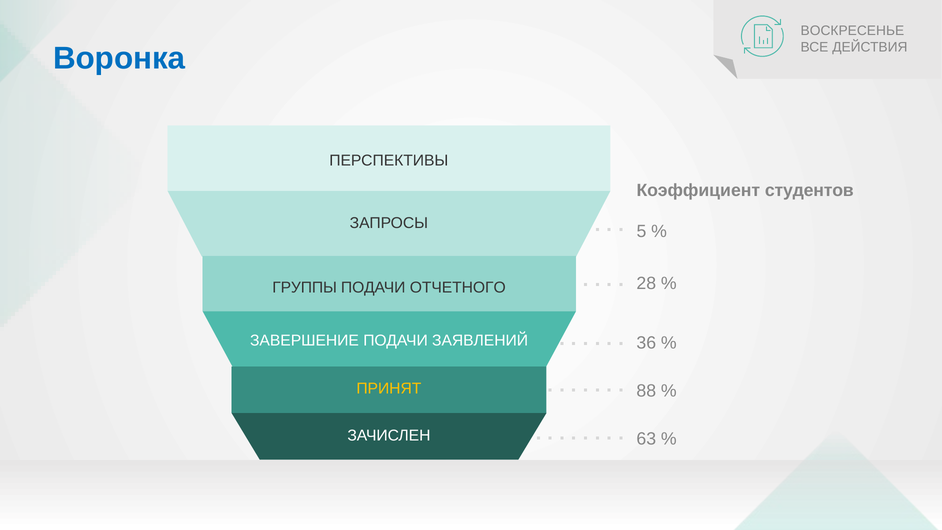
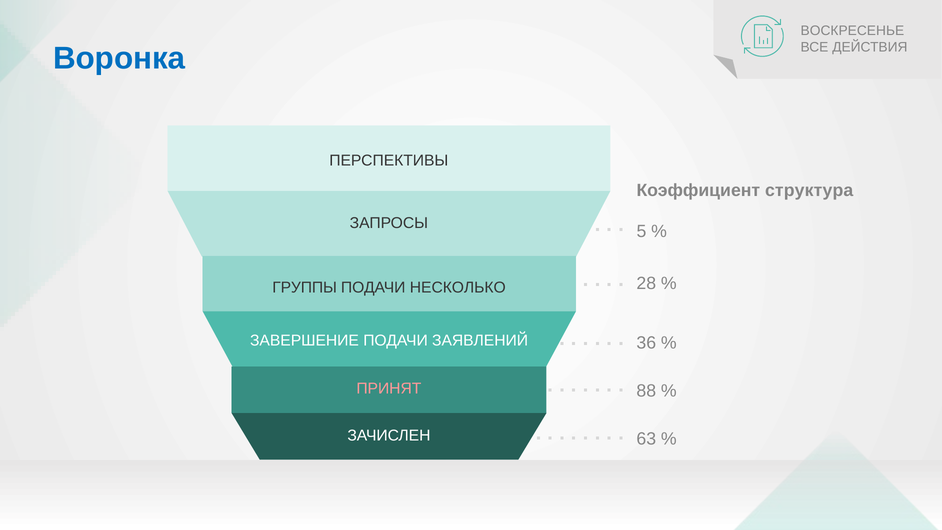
студентов: студентов -> структура (809, 190)
ОТЧЕТНОГО: ОТЧЕТНОГО -> НЕСКОЛЬКО (458, 288)
ПРИНЯТ colour: yellow -> pink (389, 388)
